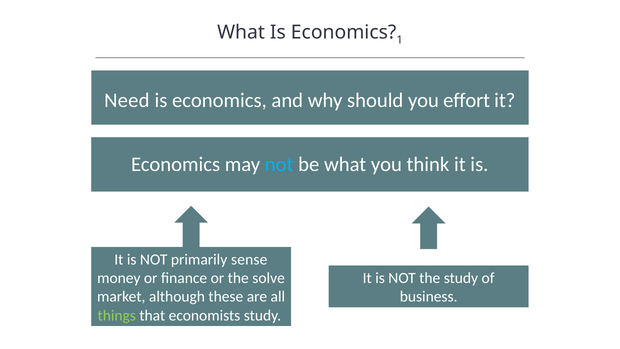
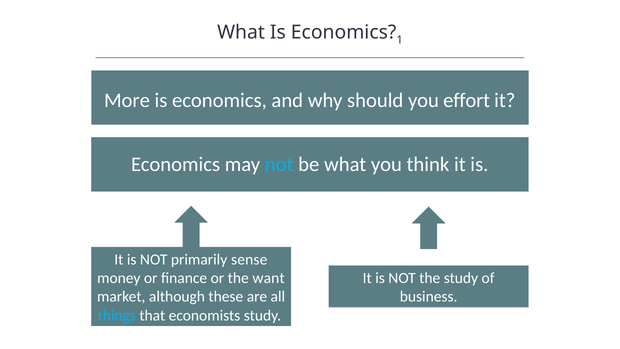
Need: Need -> More (127, 100)
solve: solve -> want (269, 278)
things colour: light green -> light blue (117, 315)
